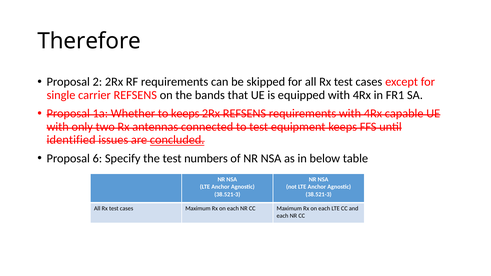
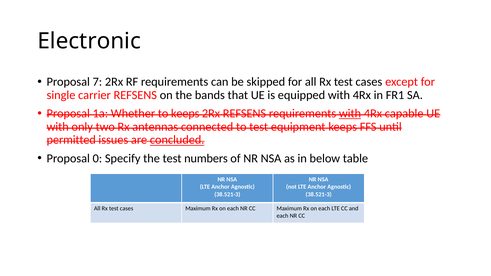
Therefore: Therefore -> Electronic (89, 41)
2: 2 -> 7 (97, 82)
with underline: none -> present (350, 114)
identified: identified -> permitted (71, 140)
6: 6 -> 0 (97, 158)
